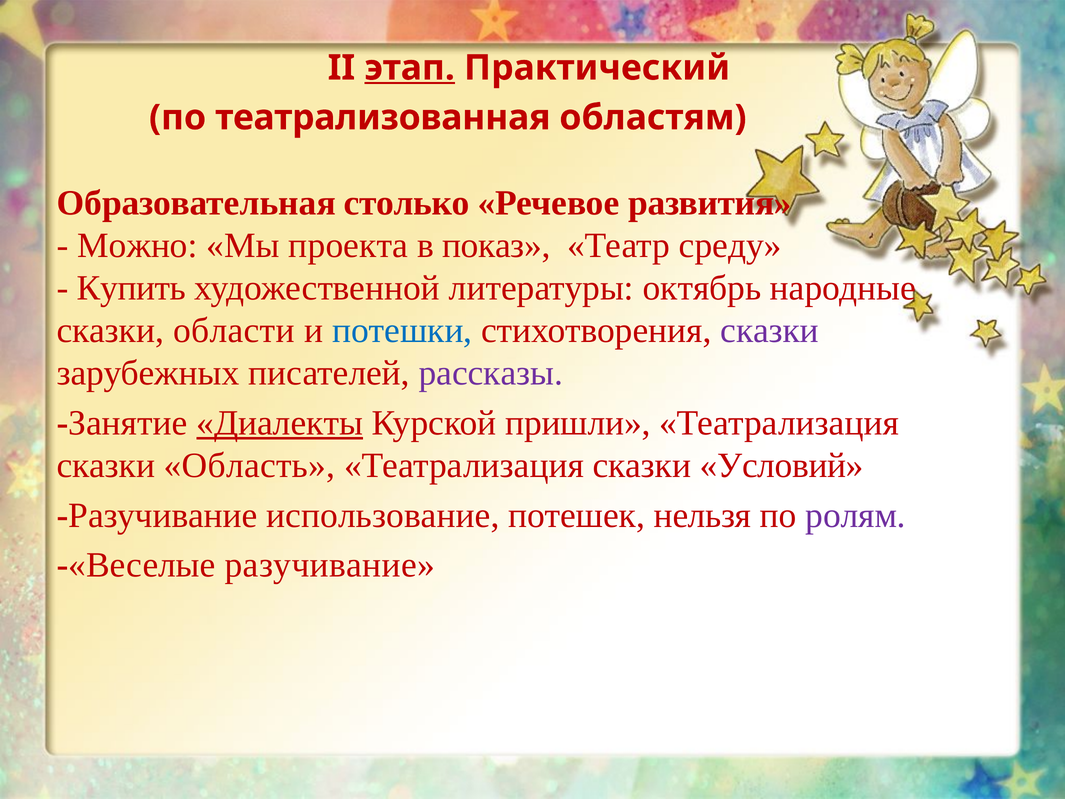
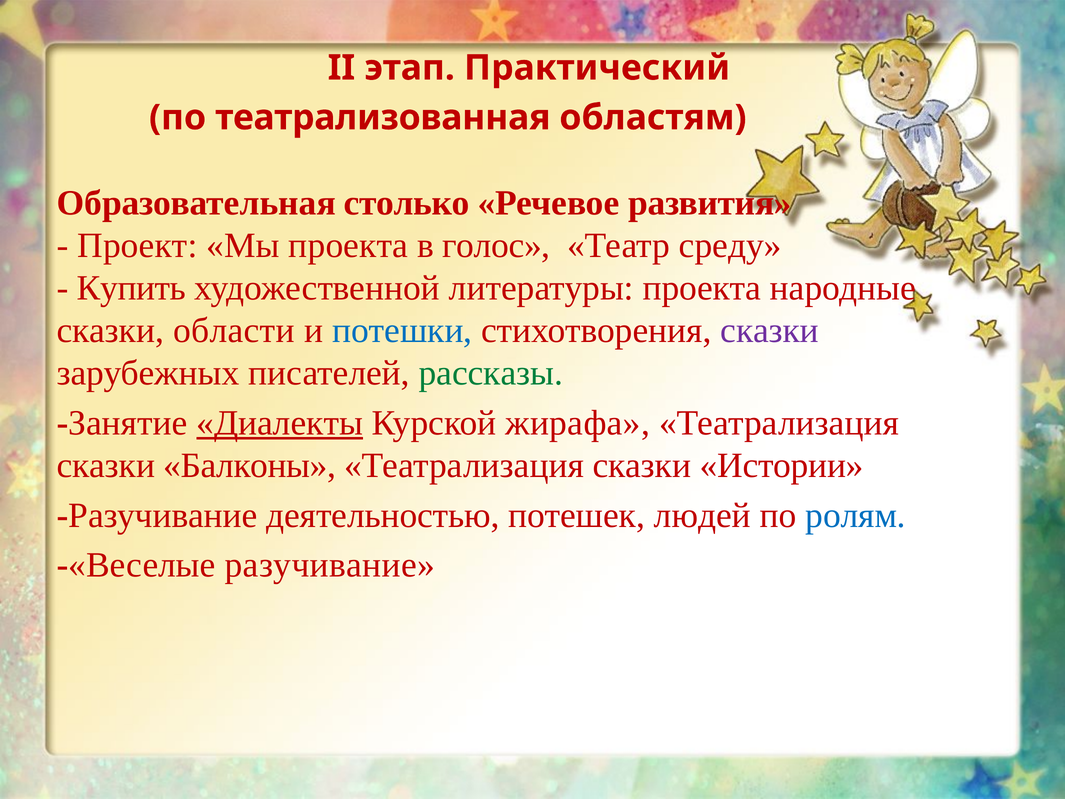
этап underline: present -> none (410, 68)
Можно: Можно -> Проект (137, 245)
показ: показ -> голос (496, 245)
литературы октябрь: октябрь -> проекта (702, 288)
рассказы colour: purple -> green (491, 373)
пришли: пришли -> жирафа (578, 423)
Область: Область -> Балконы (250, 465)
Условий: Условий -> Истории (782, 465)
использование: использование -> деятельностью (383, 515)
нельзя: нельзя -> людей (702, 515)
ролям colour: purple -> blue (856, 515)
